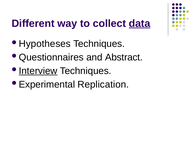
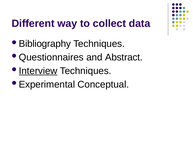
data underline: present -> none (140, 23)
Hypotheses: Hypotheses -> Bibliography (45, 44)
Replication: Replication -> Conceptual (103, 84)
